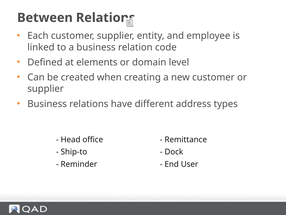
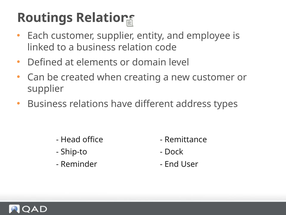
Between: Between -> Routings (45, 18)
